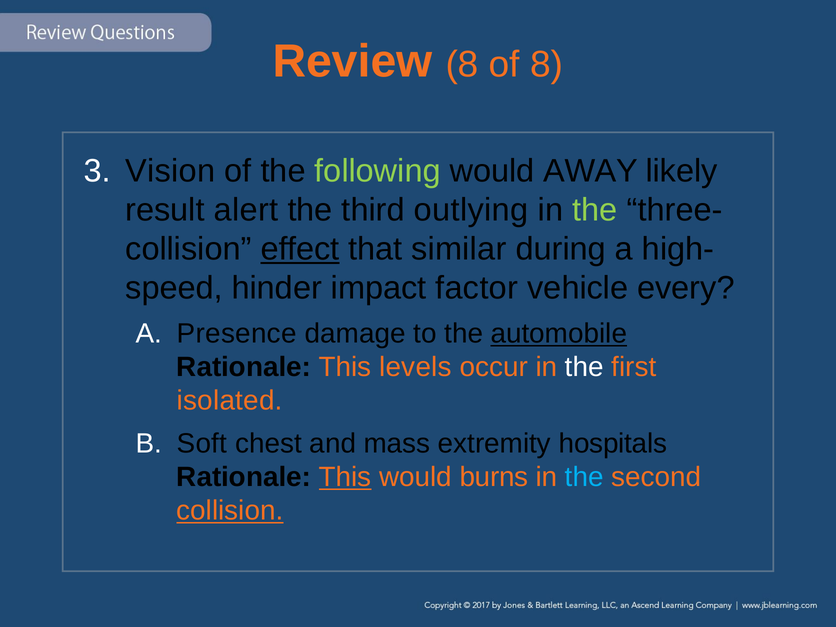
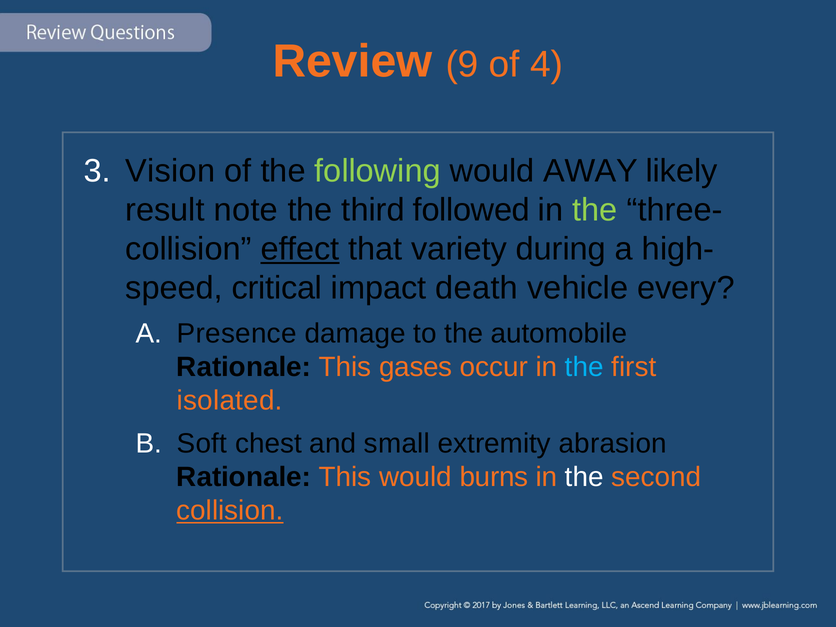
Review 8: 8 -> 9 (462, 65)
of 8: 8 -> 4 (547, 65)
alert: alert -> note (246, 210)
outlying: outlying -> followed (471, 210)
similar: similar -> variety (459, 249)
hinder: hinder -> critical (277, 288)
factor: factor -> death (477, 288)
automobile underline: present -> none (559, 334)
levels: levels -> gases (416, 367)
the colour: white -> light blue (584, 367)
mass: mass -> small (397, 444)
hospitals: hospitals -> abrasion (613, 444)
This underline: present -> none (345, 477)
the colour: light blue -> white (584, 477)
